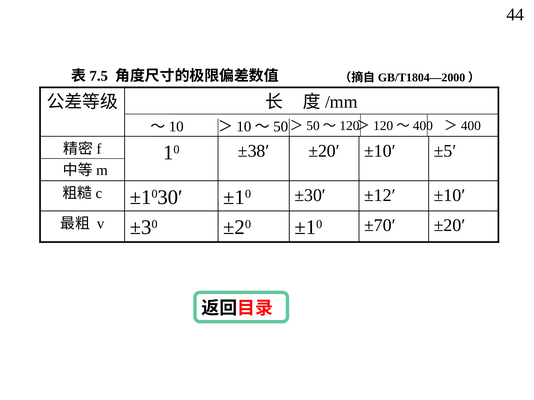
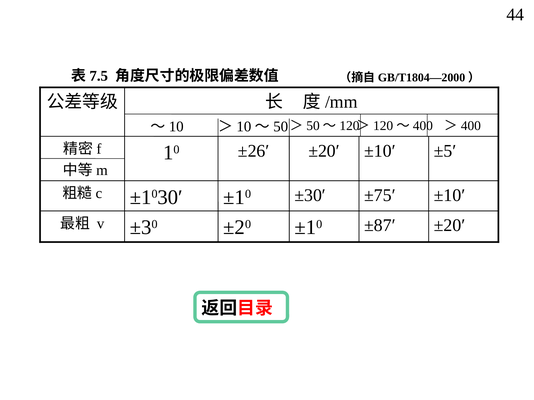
±38′: ±38′ -> ±26′ (254, 151)
±12′: ±12′ -> ±75′ (380, 196)
±70′: ±70′ -> ±87′ (380, 226)
